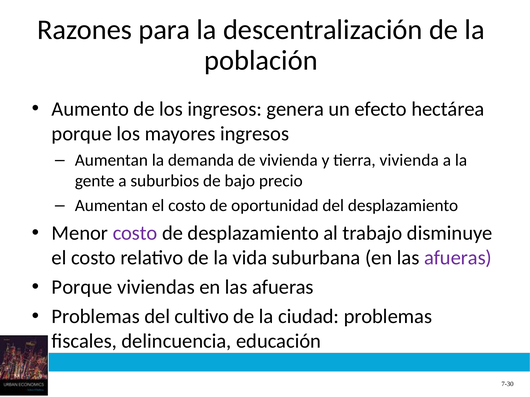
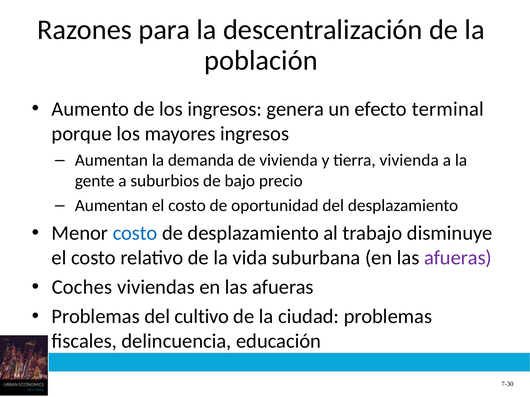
hectárea: hectárea -> terminal (448, 109)
costo colour: purple -> blue (135, 233)
Porque: Porque -> Coches (82, 288)
